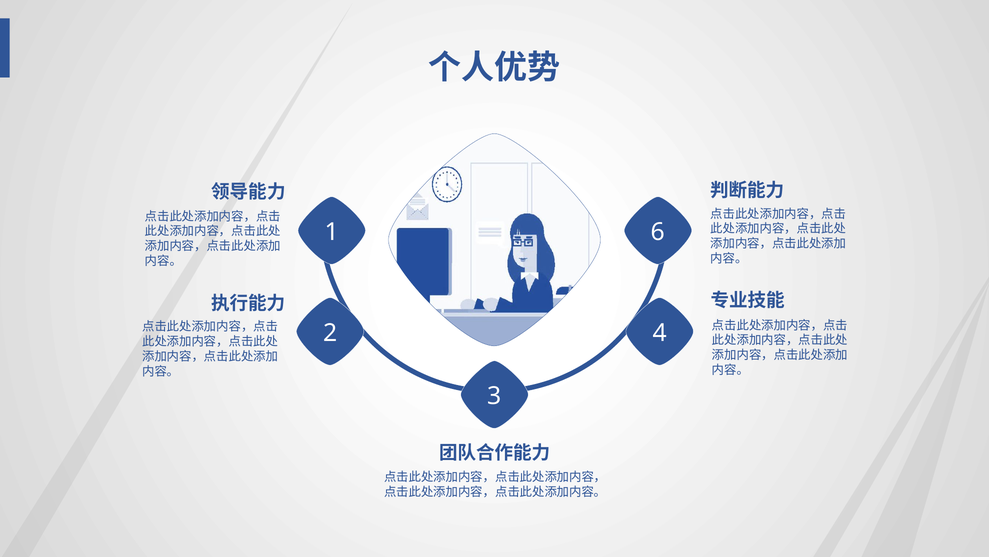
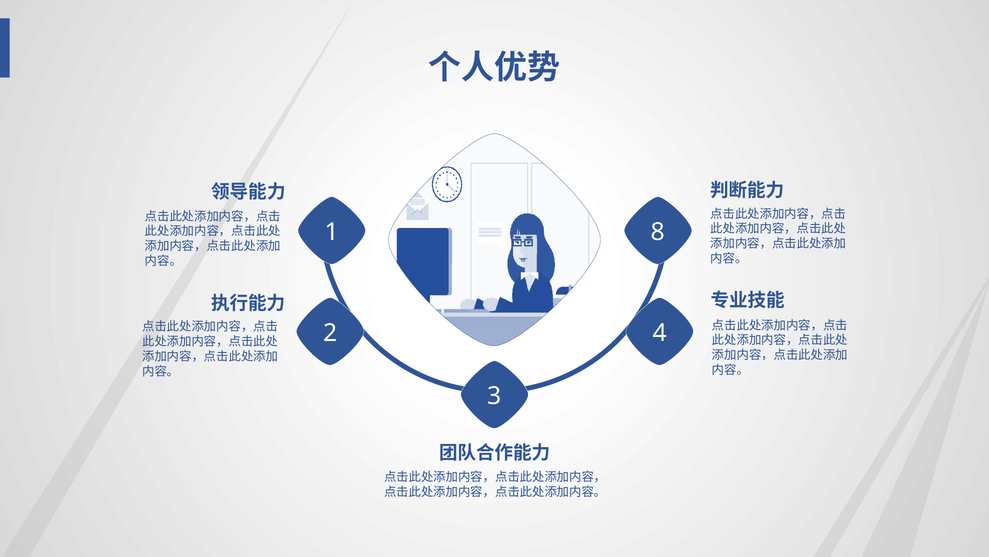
6: 6 -> 8 (658, 232)
